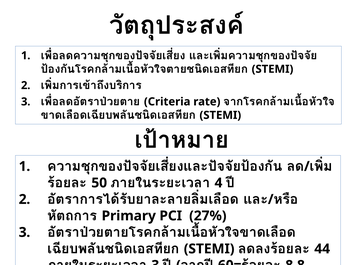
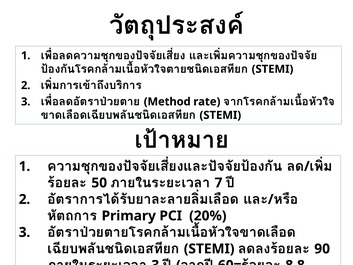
Criteria: Criteria -> Method (167, 102)
4: 4 -> 7 (218, 183)
27%: 27% -> 20% (208, 216)
44: 44 -> 90 (322, 249)
